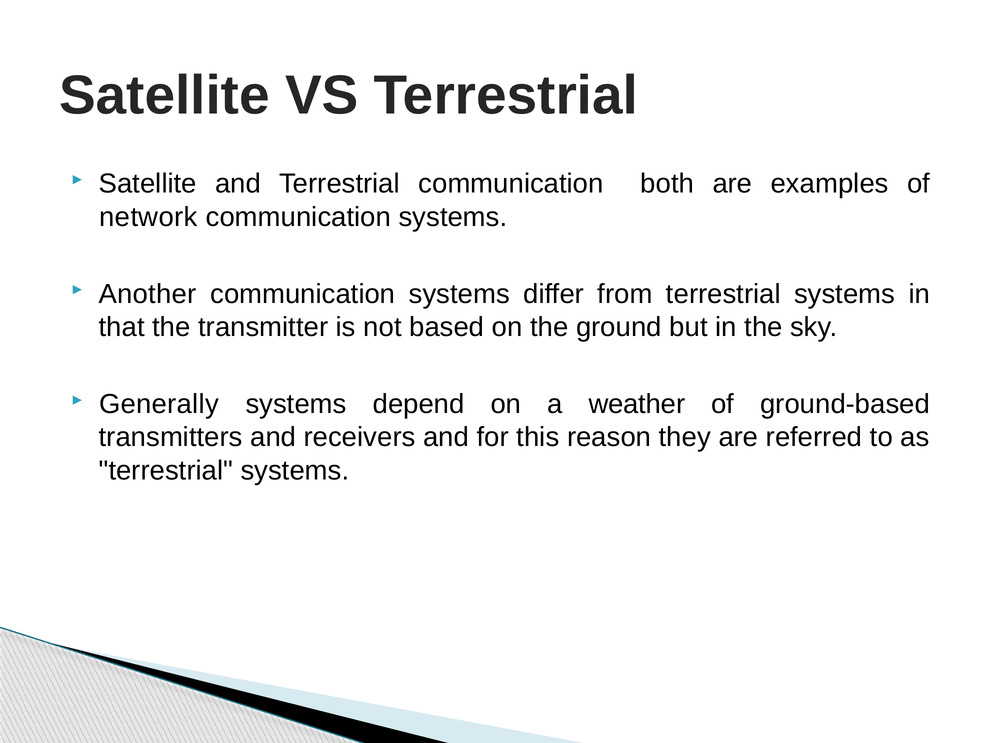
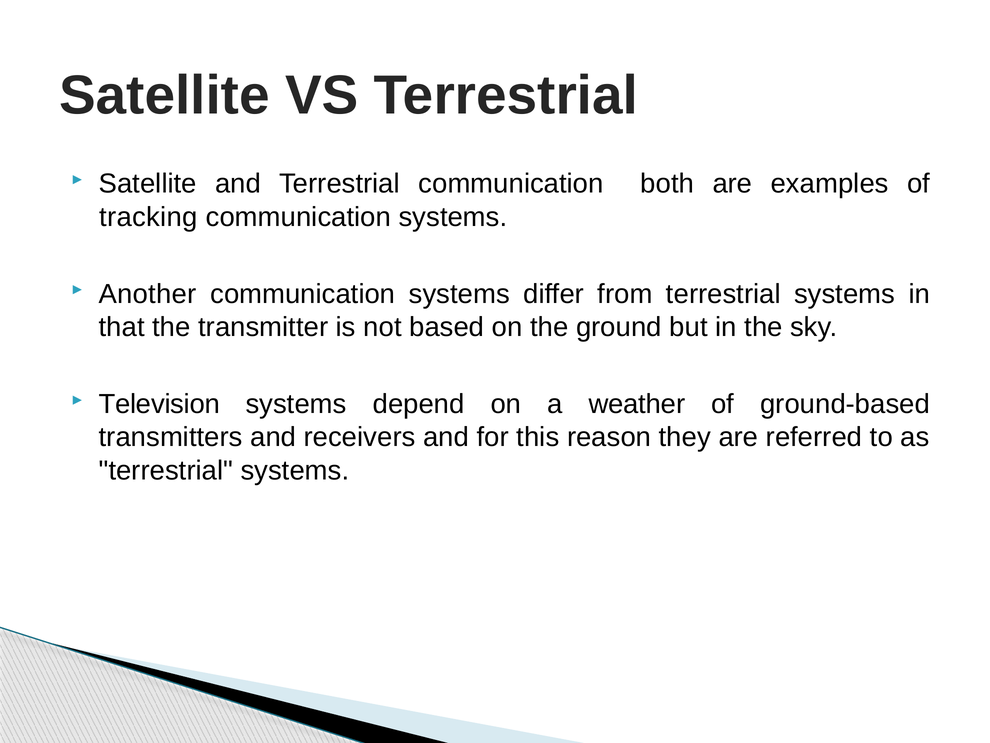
network: network -> tracking (148, 217)
Generally: Generally -> Television (159, 404)
